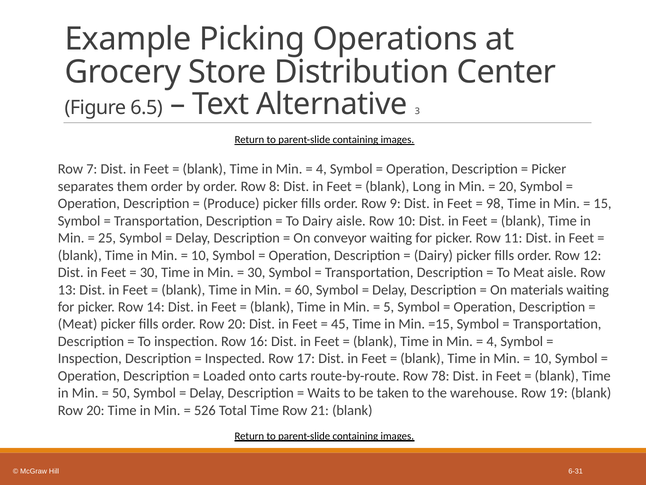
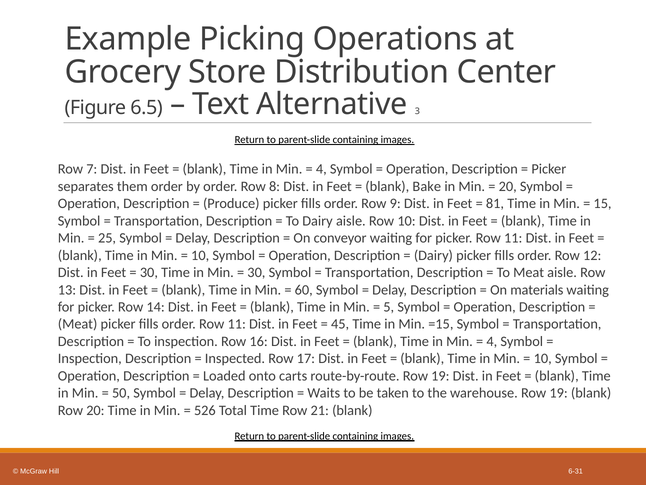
Long: Long -> Bake (427, 186)
98: 98 -> 81 (495, 203)
order Row 20: 20 -> 11 (237, 324)
route-by-route Row 78: 78 -> 19 (440, 376)
